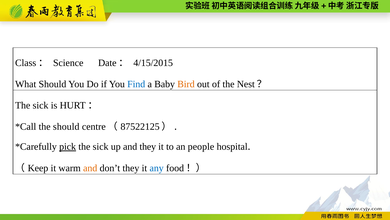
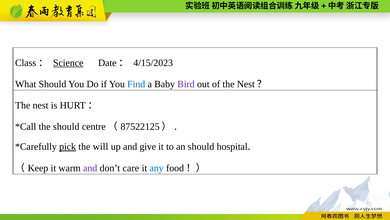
Science underline: none -> present (68, 63)
4/15/2015: 4/15/2015 -> 4/15/2023 (153, 63)
Bird colour: orange -> purple (186, 84)
sick: sick -> nest (41, 105)
sick: sick -> will (101, 146)
and they: they -> give (148, 146)
an people: people -> should (201, 146)
and colour: orange -> purple (90, 168)
don’t they: they -> care (131, 168)
